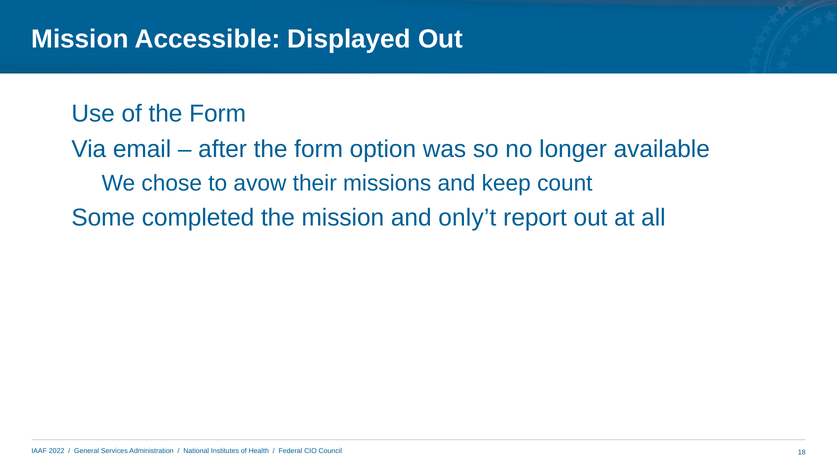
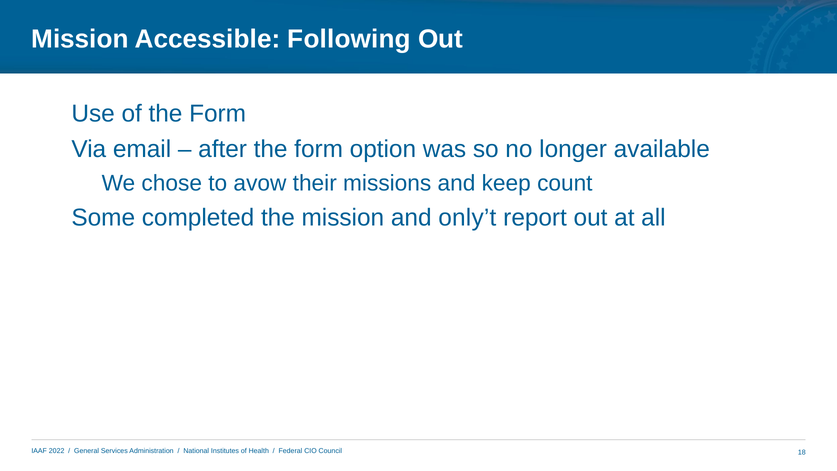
Displayed: Displayed -> Following (349, 39)
